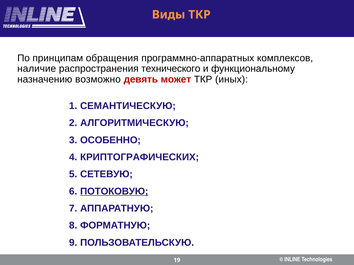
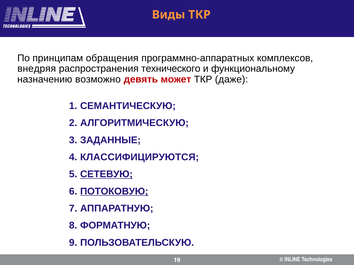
наличие: наличие -> внедряя (37, 69)
иных: иных -> даже (232, 79)
ОСОБЕННО: ОСОБЕННО -> ЗАДАННЫЕ (110, 140)
КРИПТОГРАФИЧЕСКИХ: КРИПТОГРАФИЧЕСКИХ -> КЛАССИФИЦИРУЮТСЯ (140, 157)
СЕТЕВУЮ underline: none -> present (106, 175)
